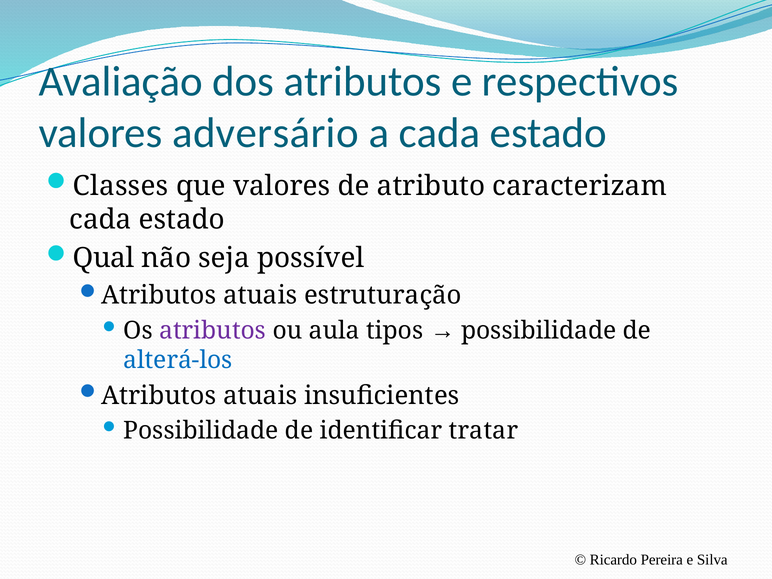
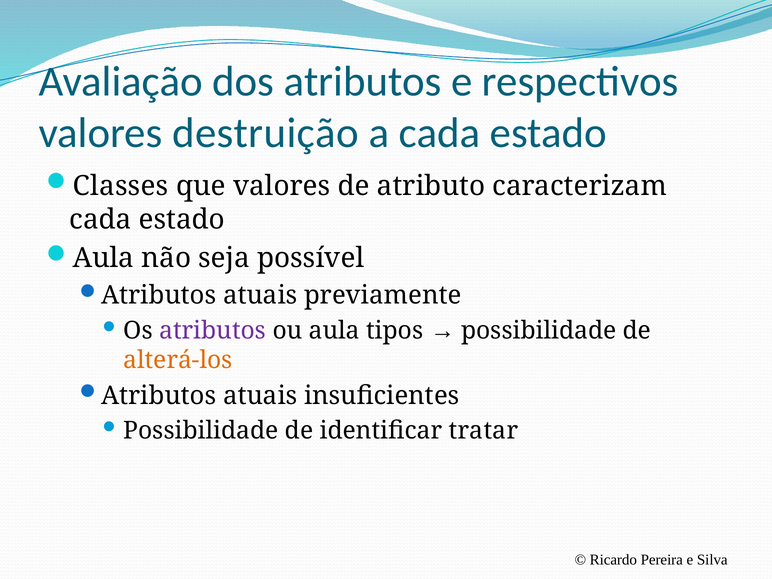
adversário: adversário -> destruição (265, 133)
Qual: Qual -> Aula (103, 258)
estruturação: estruturação -> previamente (383, 295)
alterá-los colour: blue -> orange (178, 360)
